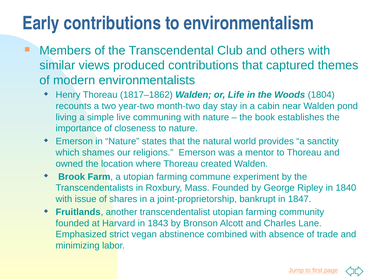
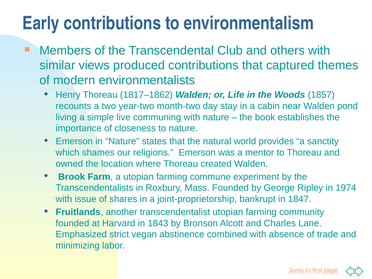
1804: 1804 -> 1857 (321, 95)
1840: 1840 -> 1974 (346, 188)
